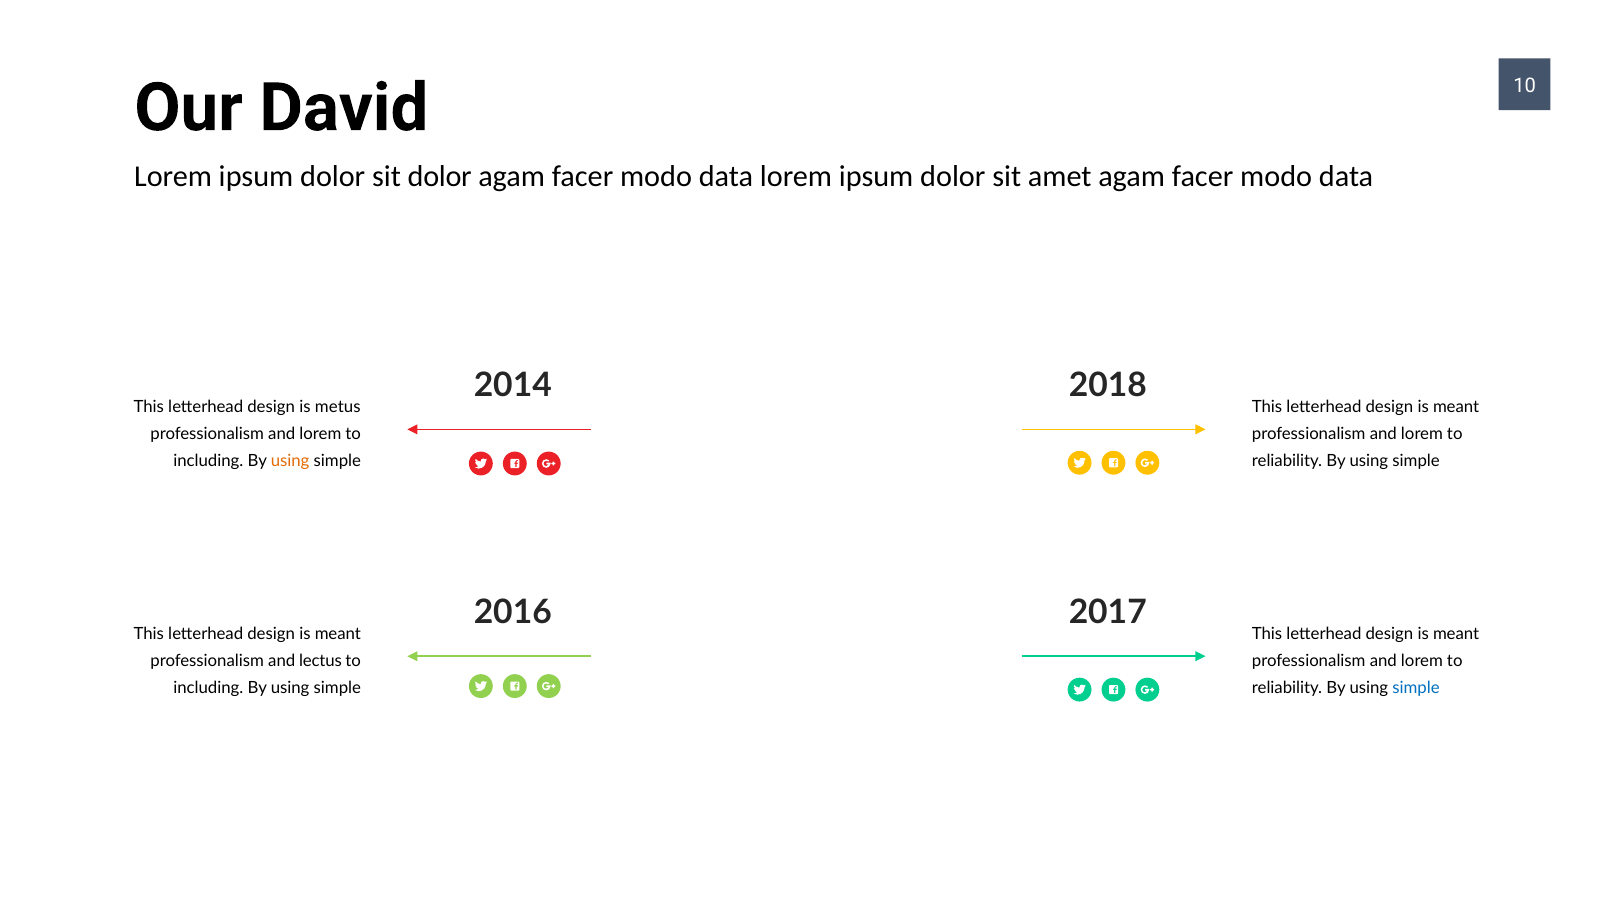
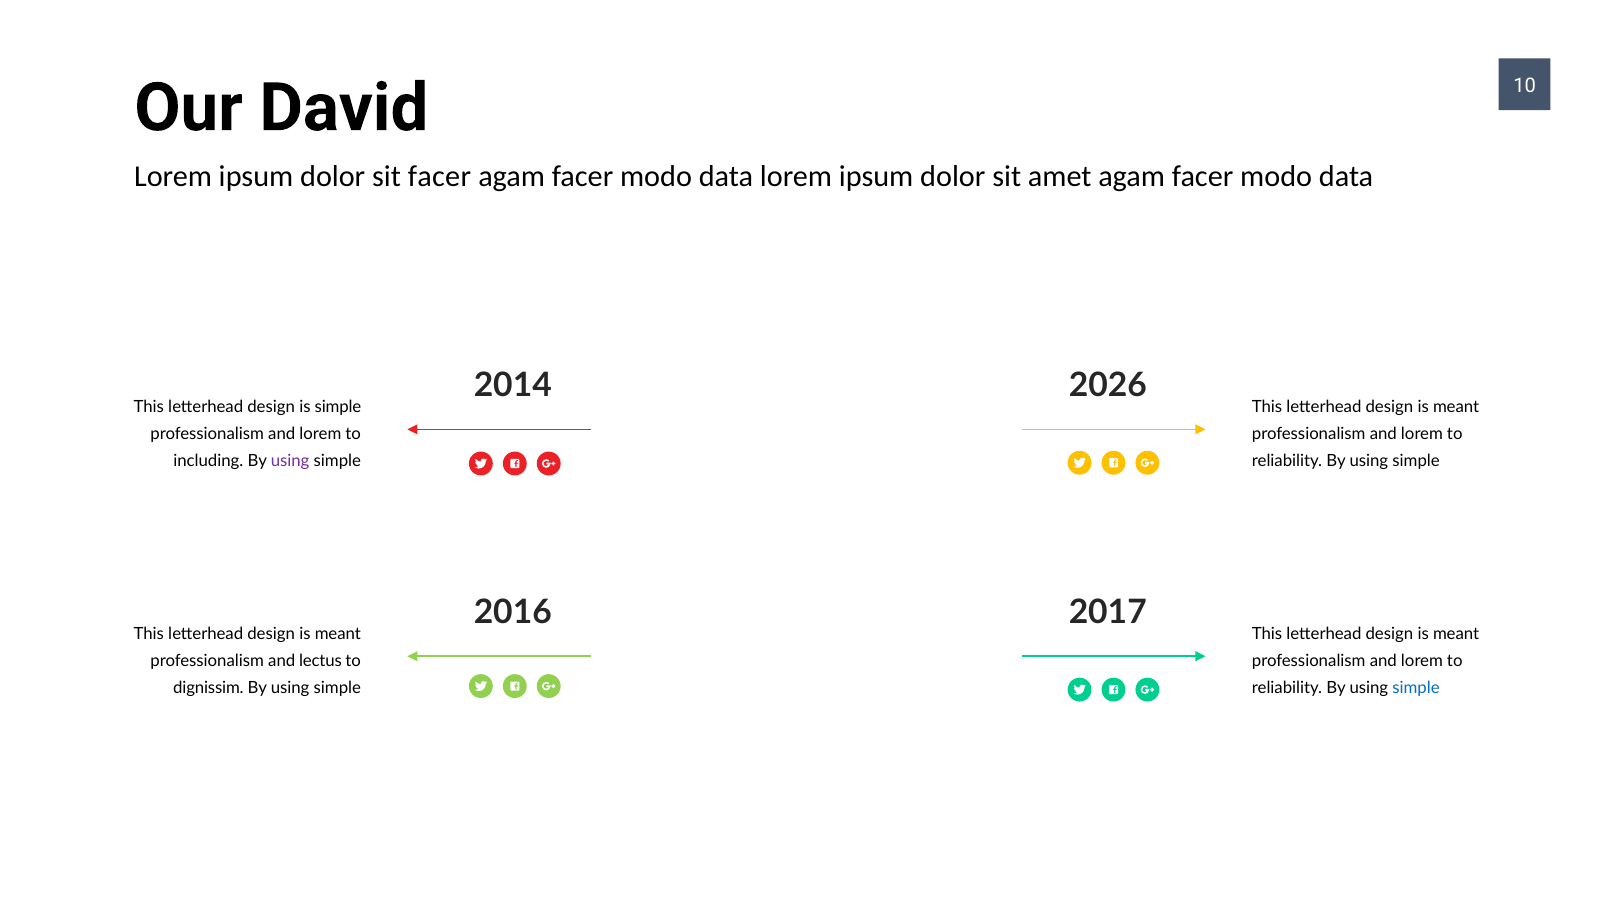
sit dolor: dolor -> facer (439, 176)
2018: 2018 -> 2026 (1108, 385)
is metus: metus -> simple (338, 407)
using colour: orange -> purple (290, 461)
including: including -> dignissim (208, 688)
